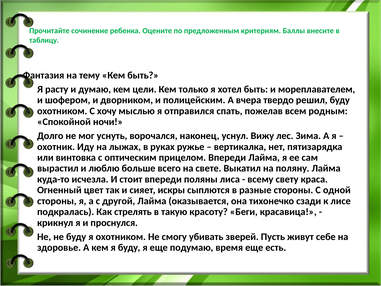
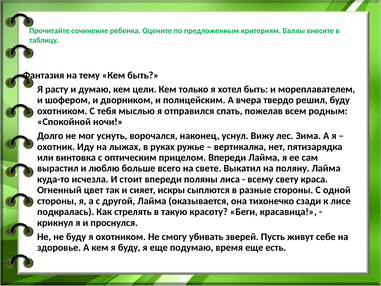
хочу: хочу -> тебя (107, 111)
